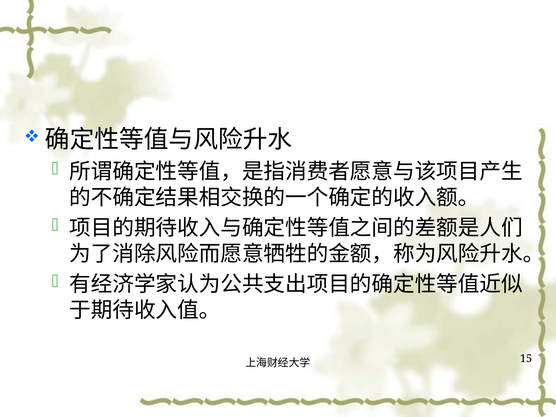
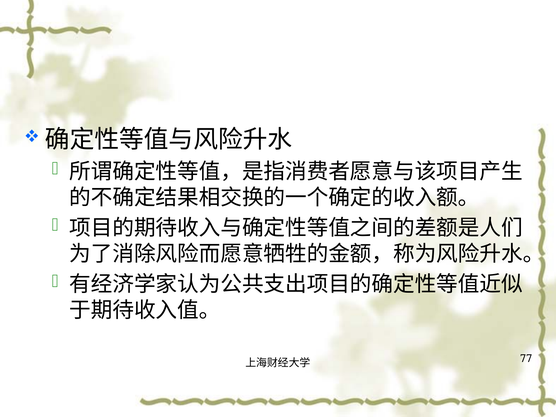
15: 15 -> 77 (526, 359)
